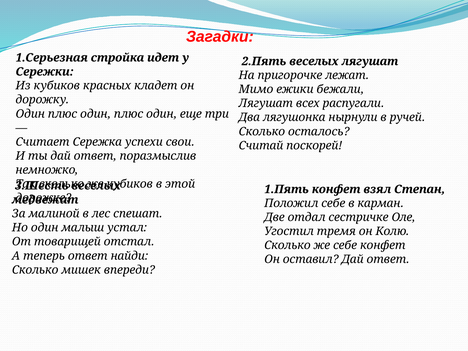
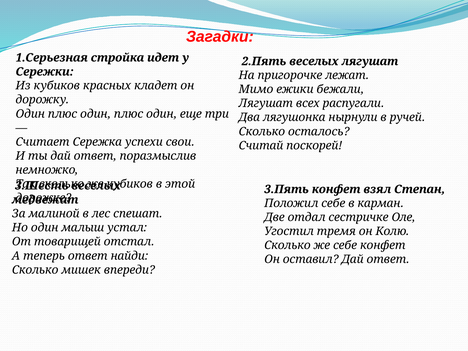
1.Пять: 1.Пять -> 3.Пять (287, 189)
